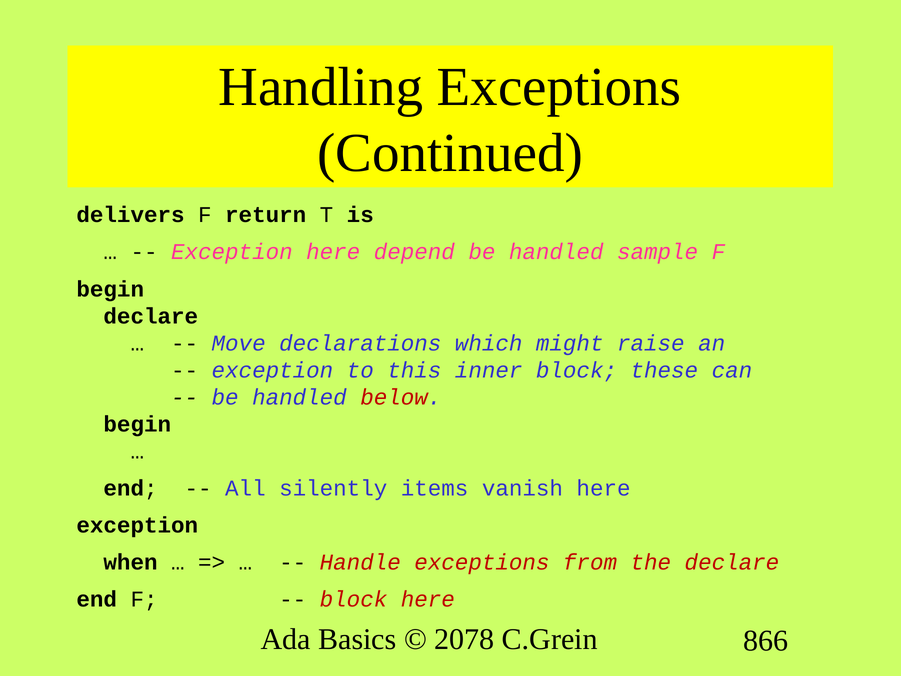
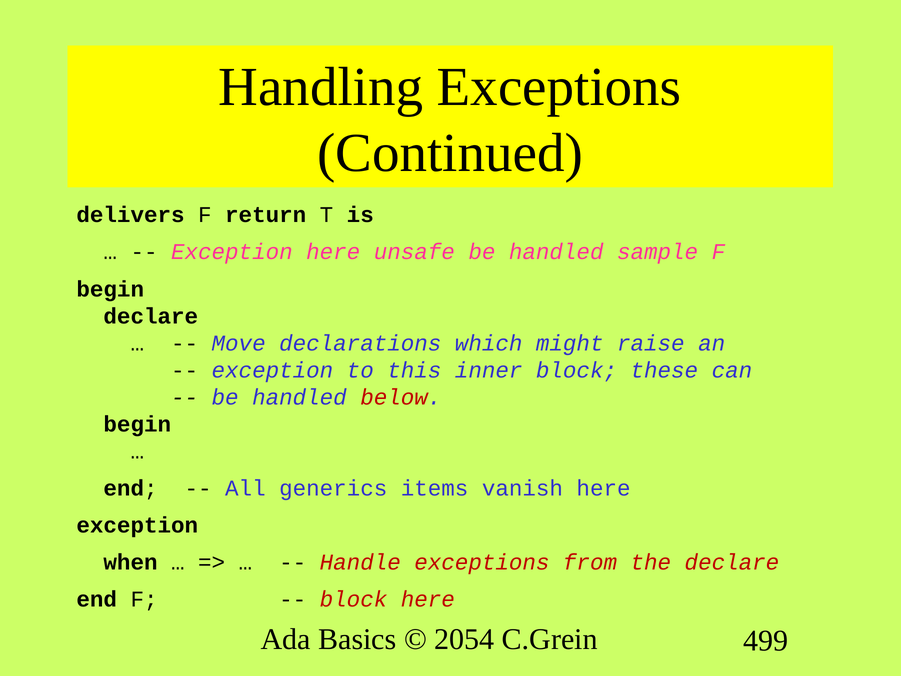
depend: depend -> unsafe (414, 252)
silently: silently -> generics (333, 488)
2078: 2078 -> 2054 (464, 639)
866: 866 -> 499 (766, 640)
